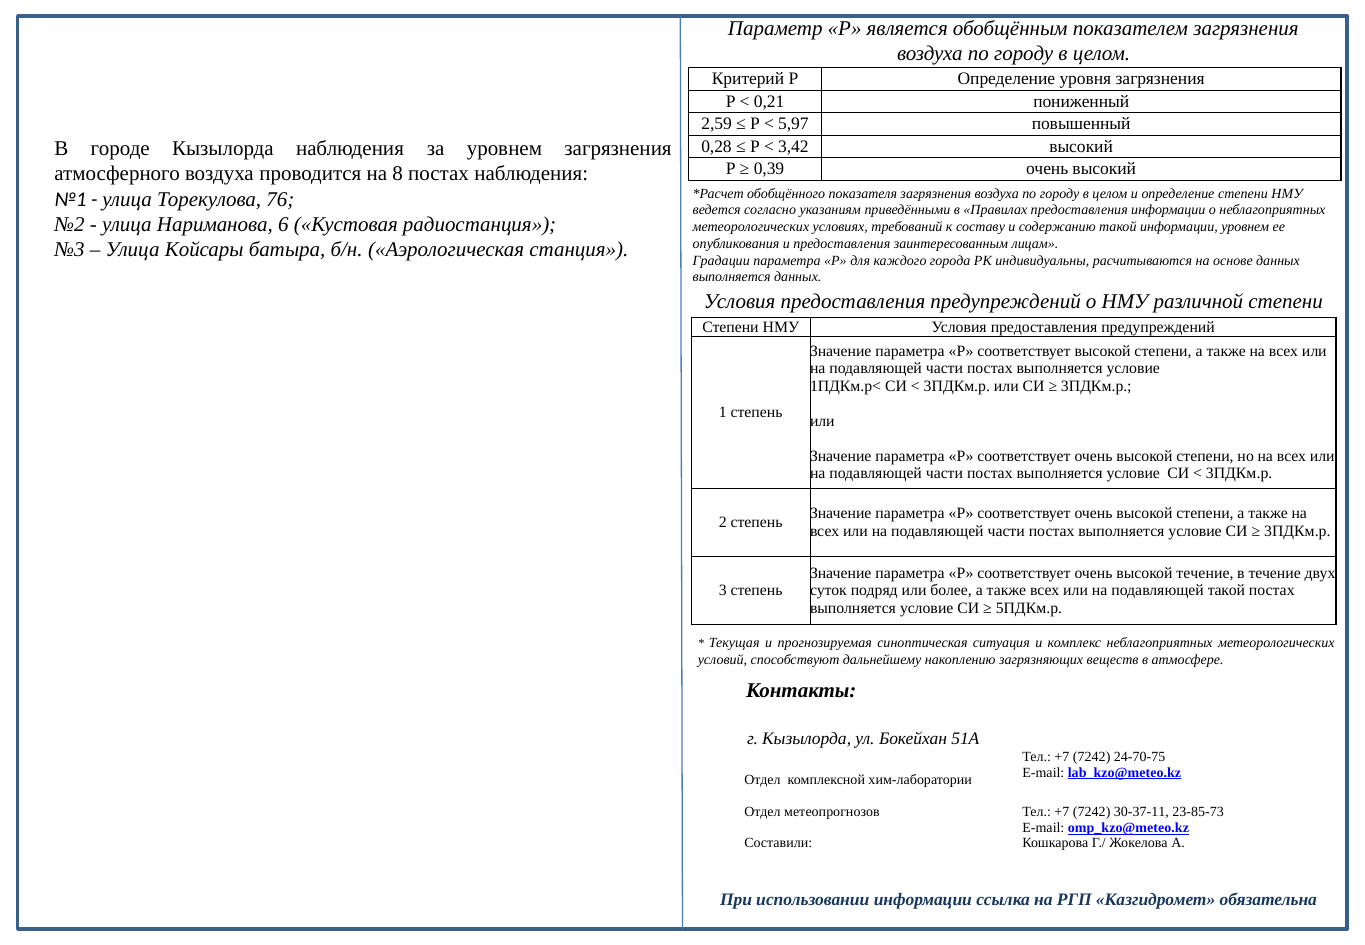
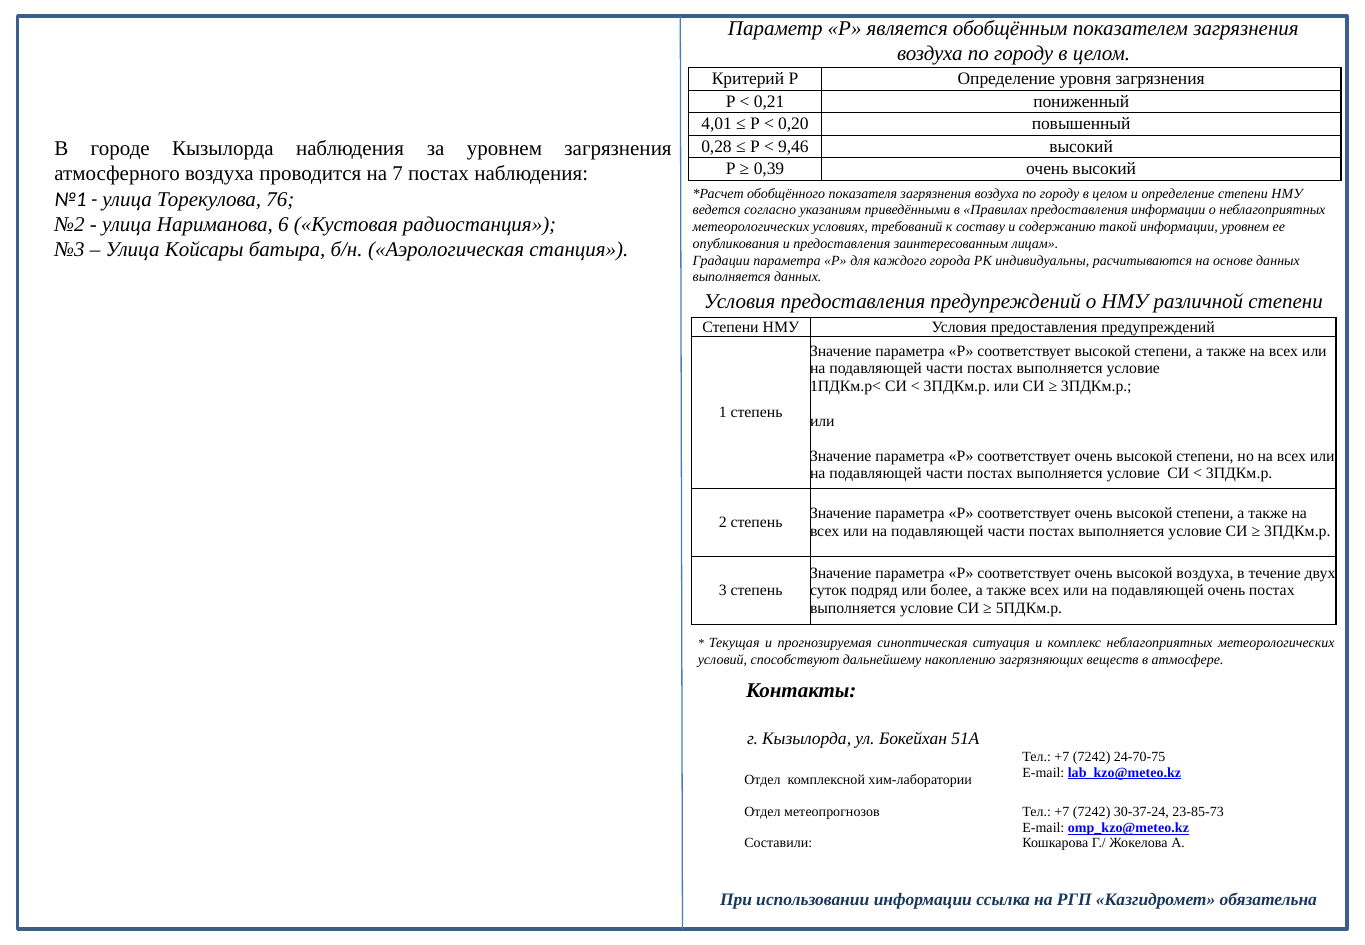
2,59: 2,59 -> 4,01 (717, 124)
5,97: 5,97 -> 0,20 (793, 124)
3,42: 3,42 -> 9,46 (793, 146)
8: 8 -> 7 (398, 174)
высокой течение: течение -> воздуха (1205, 573)
подавляющей такой: такой -> очень (1227, 591)
30-37-11: 30-37-11 -> 30-37-24 (1141, 812)
